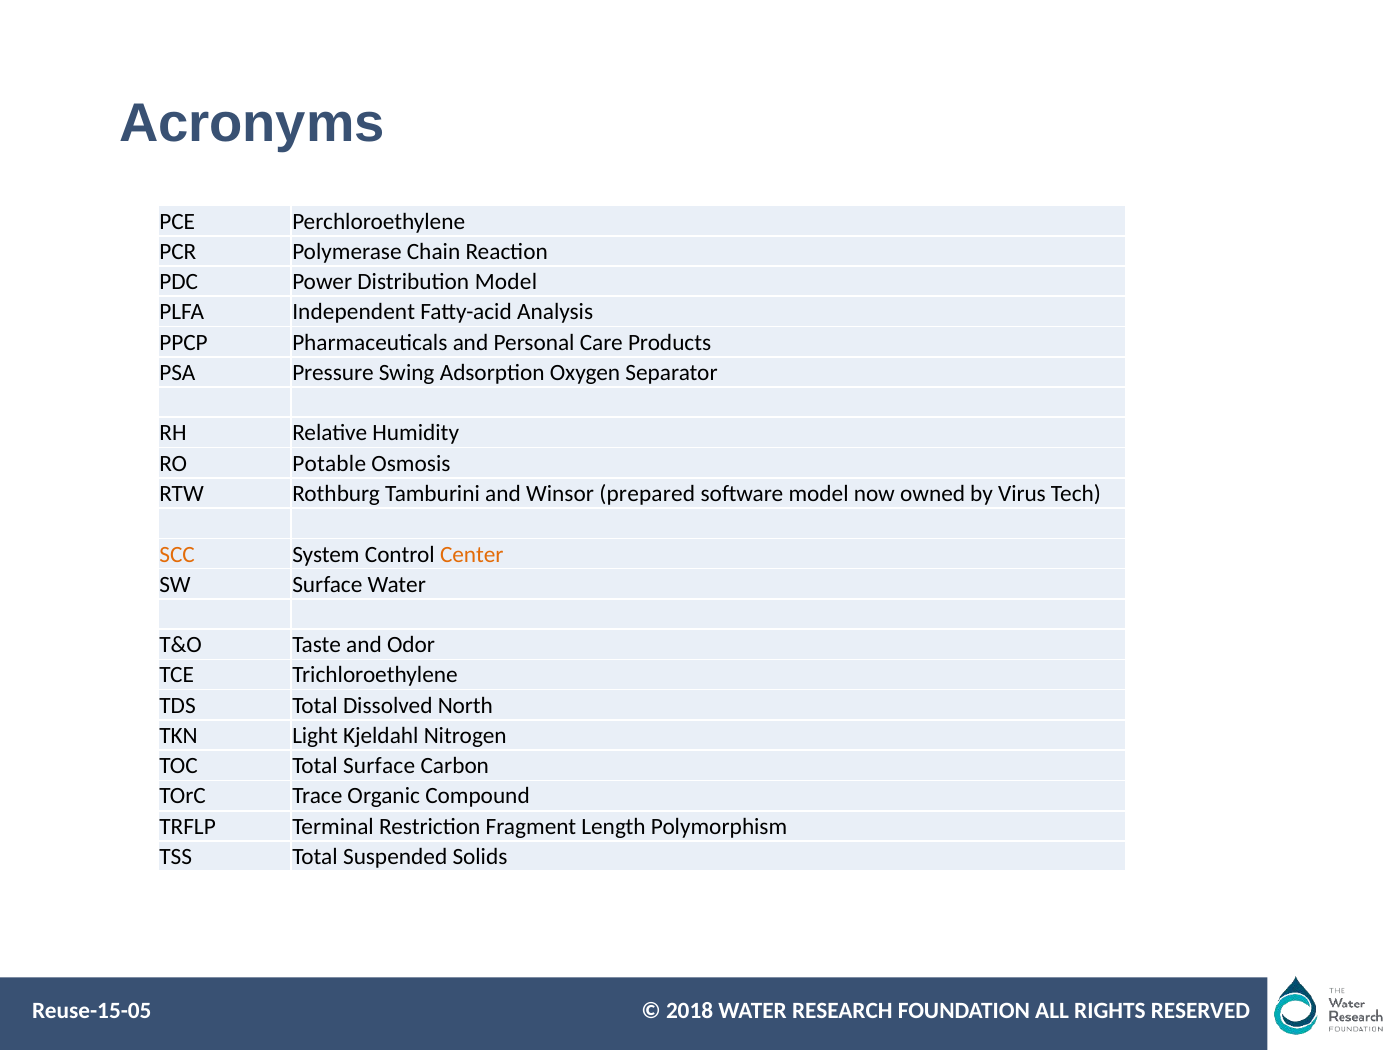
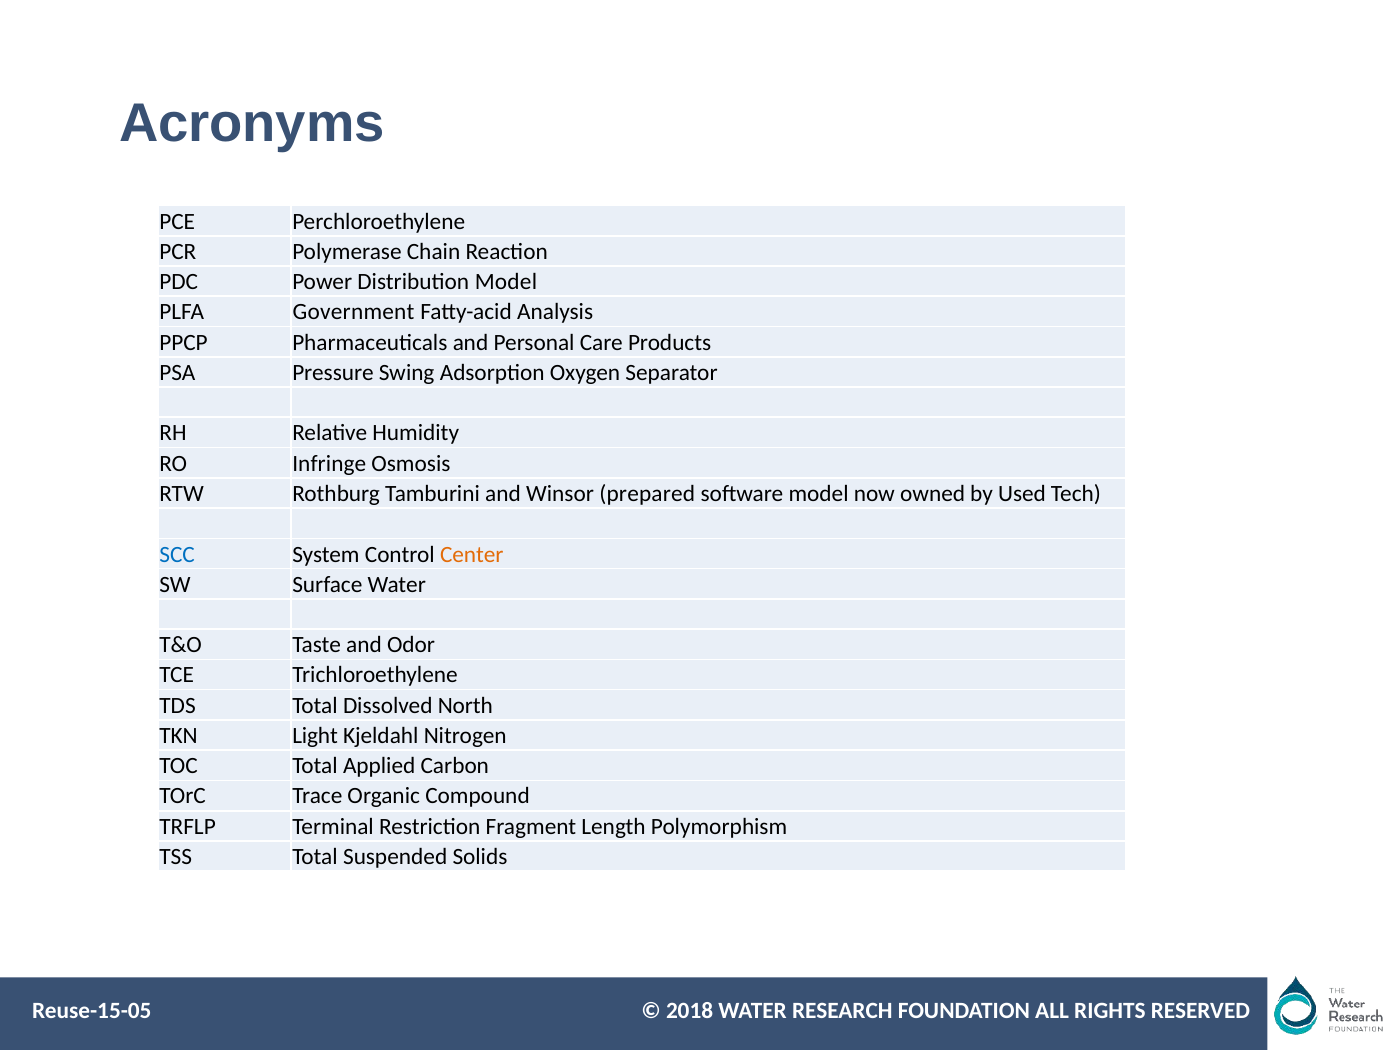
Independent: Independent -> Government (354, 312)
Potable: Potable -> Infringe (329, 463)
Virus: Virus -> Used (1022, 494)
SCC colour: orange -> blue (177, 555)
Total Surface: Surface -> Applied (379, 766)
